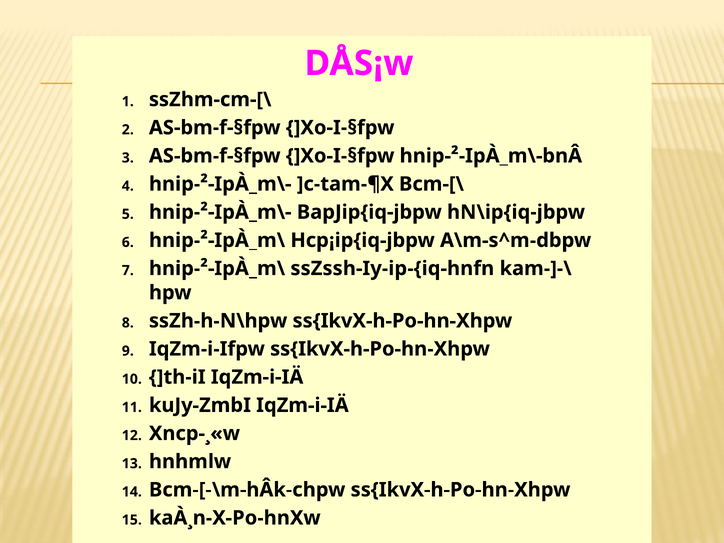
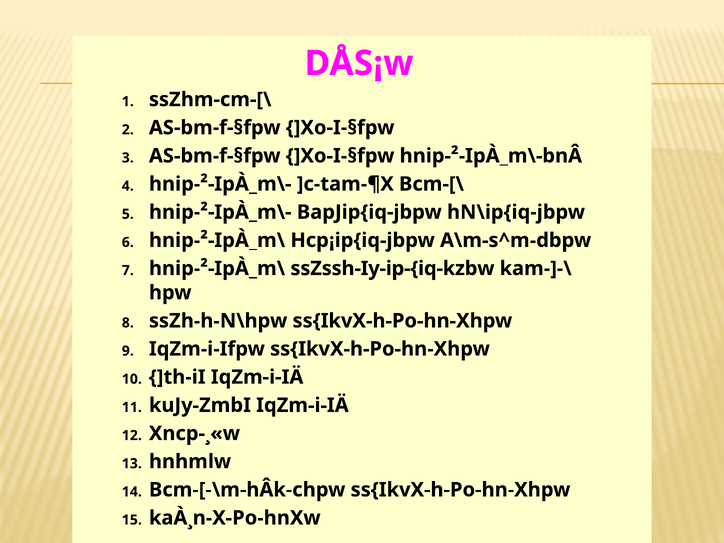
ssZssh-Iy-ip-{iq-hnfn: ssZssh-Iy-ip-{iq-hnfn -> ssZssh-Iy-ip-{iq-kzbw (392, 268)
